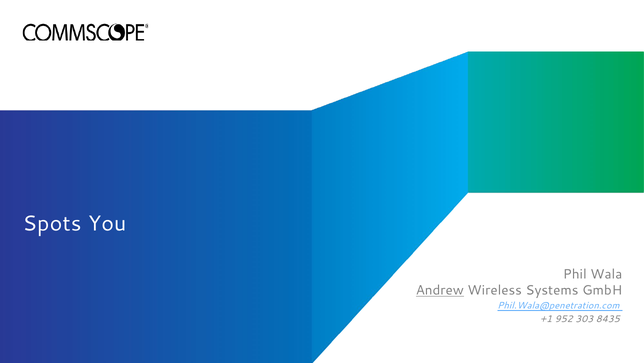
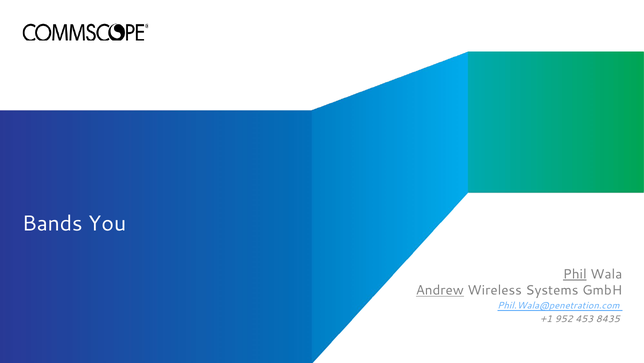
Spots: Spots -> Bands (52, 223)
Phil underline: none -> present (575, 274)
303: 303 -> 453 (584, 319)
